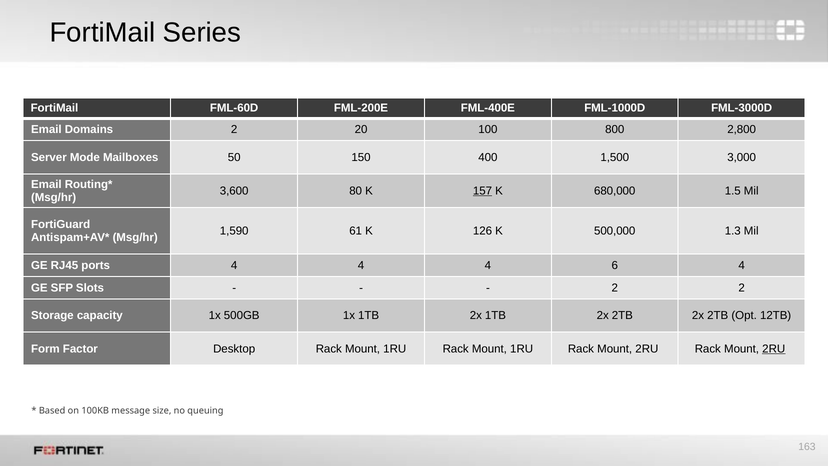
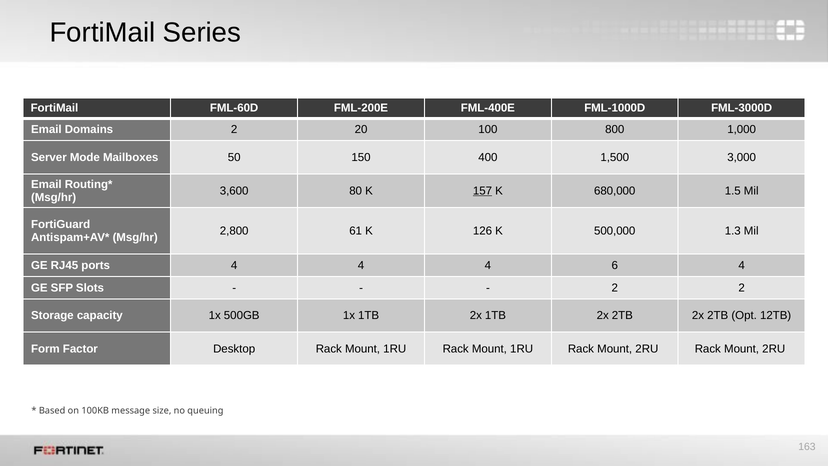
2,800: 2,800 -> 1,000 (742, 130)
1,590: 1,590 -> 2,800 (234, 231)
2RU underline: present -> none (774, 349)
